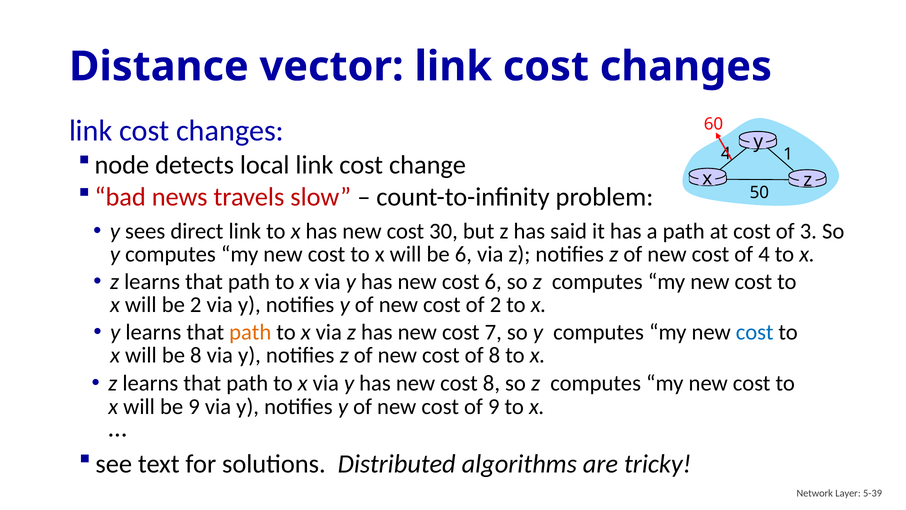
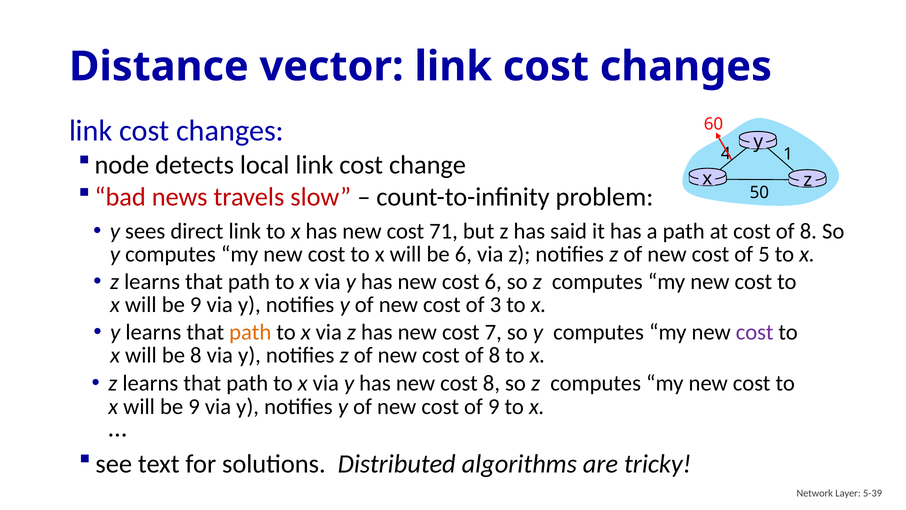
30: 30 -> 71 (444, 231)
at cost of 3: 3 -> 8 (808, 231)
of 4: 4 -> 5 (764, 254)
2: 2 -> 9 (196, 305)
of 2: 2 -> 3 (495, 305)
cost colour: blue -> purple (755, 332)
